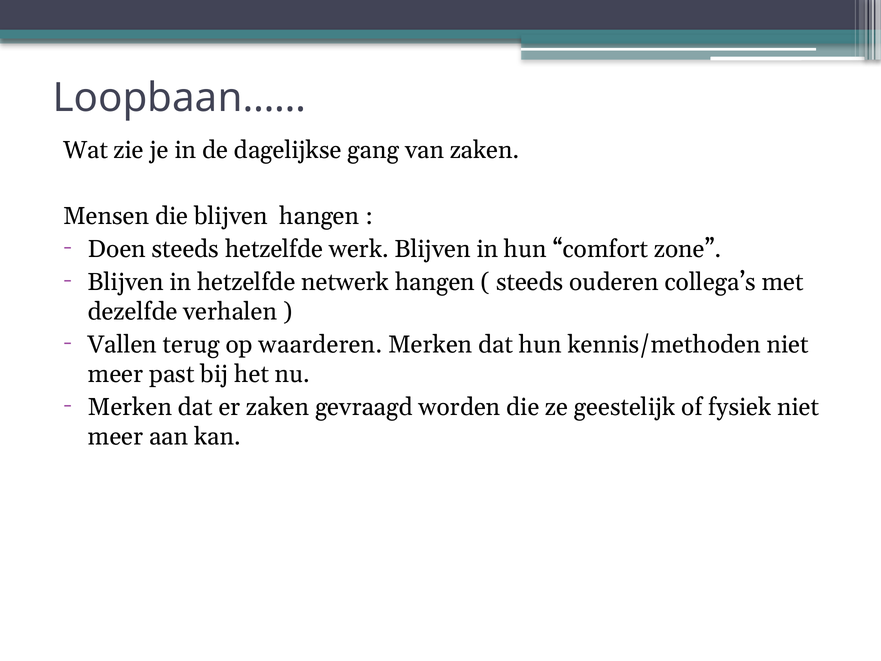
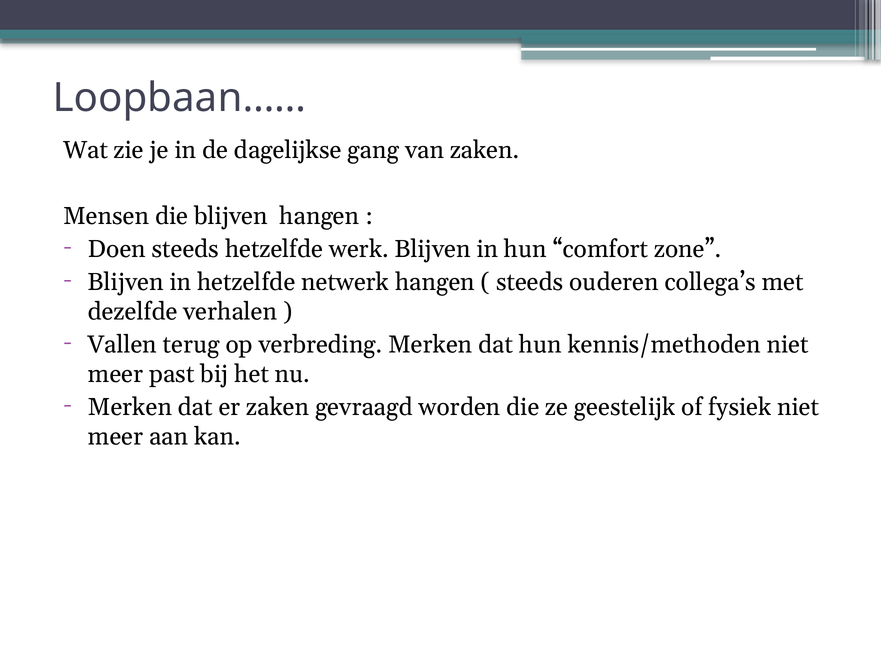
waarderen: waarderen -> verbreding (321, 345)
